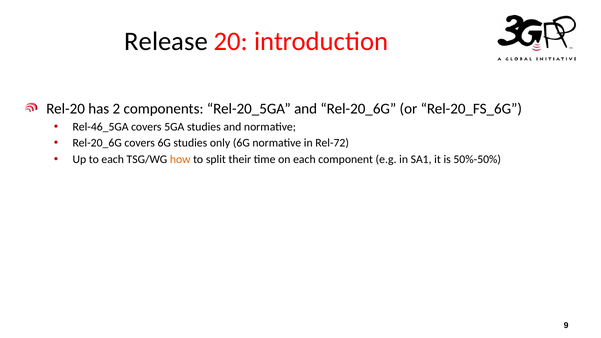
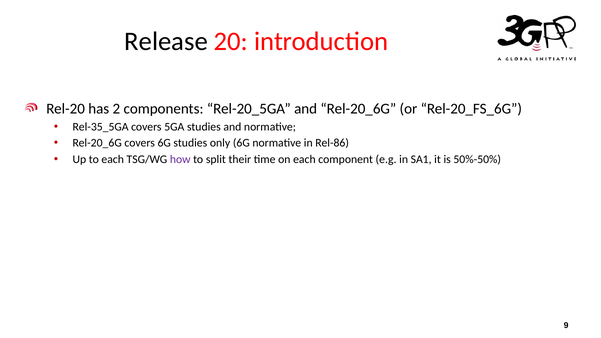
Rel-46_5GA: Rel-46_5GA -> Rel-35_5GA (101, 127)
Rel-72: Rel-72 -> Rel-86 (332, 143)
how colour: orange -> purple (180, 160)
